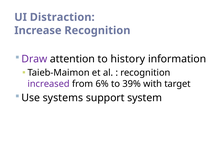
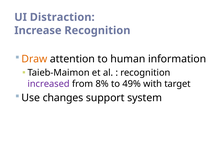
Draw colour: purple -> orange (34, 59)
history: history -> human (128, 59)
6%: 6% -> 8% (102, 84)
39%: 39% -> 49% (132, 84)
systems: systems -> changes (63, 98)
